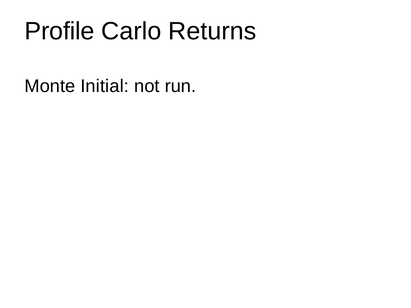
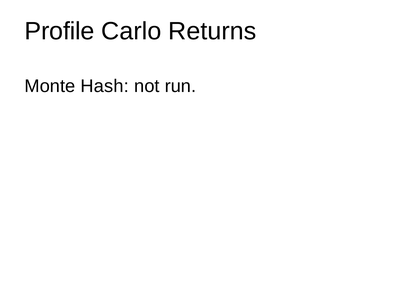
Initial: Initial -> Hash (105, 86)
